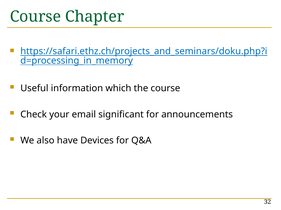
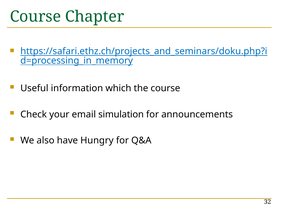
significant: significant -> simulation (121, 115)
Devices: Devices -> Hungry (97, 141)
